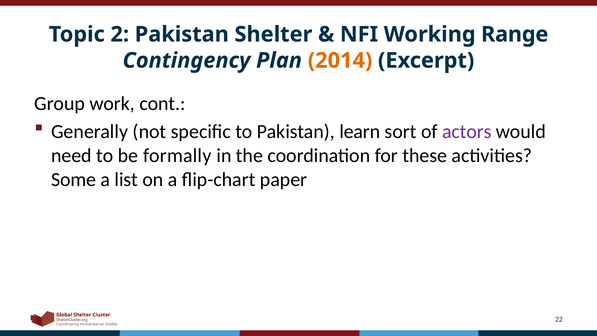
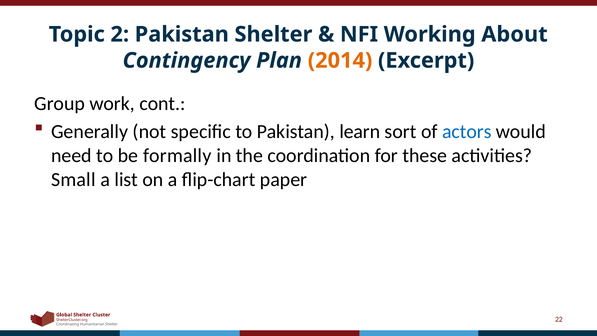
Range: Range -> About (515, 34)
actors colour: purple -> blue (467, 132)
Some: Some -> Small (73, 179)
